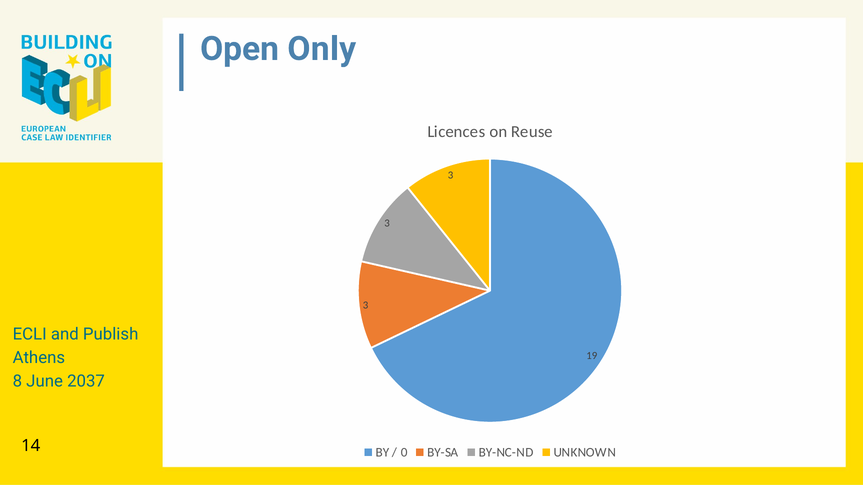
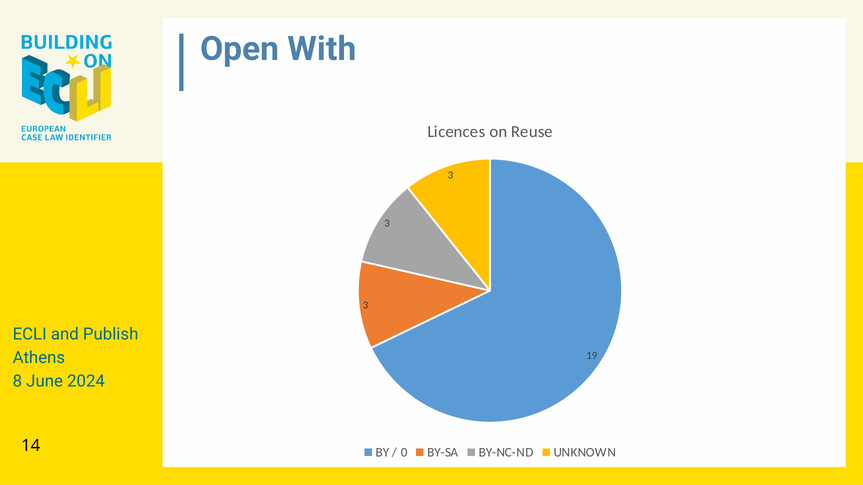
Only: Only -> With (322, 49)
2037: 2037 -> 2024 (86, 381)
